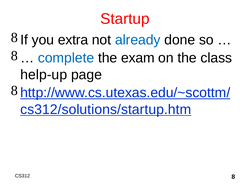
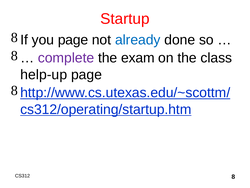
you extra: extra -> page (73, 40)
complete colour: blue -> purple (66, 58)
cs312/solutions/startup.htm: cs312/solutions/startup.htm -> cs312/operating/startup.htm (106, 109)
